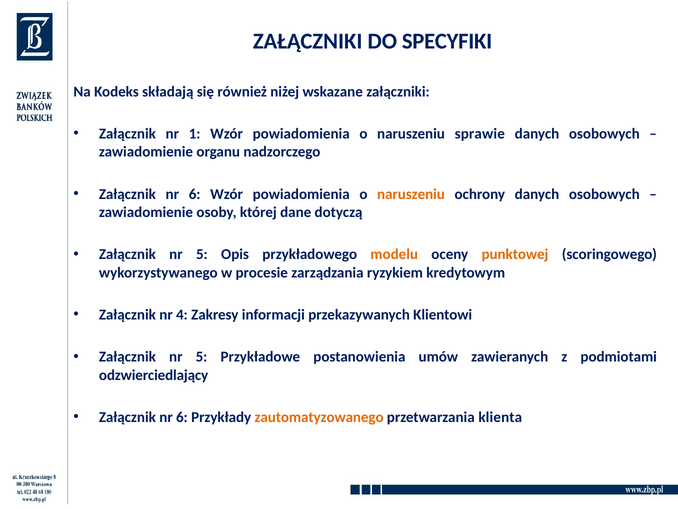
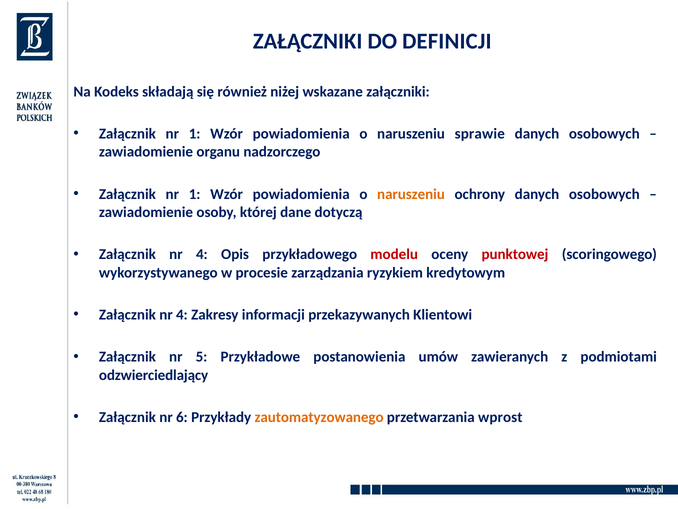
SPECYFIKI: SPECYFIKI -> DEFINICJI (447, 41)
6: 6 -> 1 (195, 194)
5: 5 -> 4 (202, 254)
modelu colour: orange -> red (394, 254)
punktowej colour: orange -> red (515, 254)
klienta: klienta -> wprost (500, 417)
